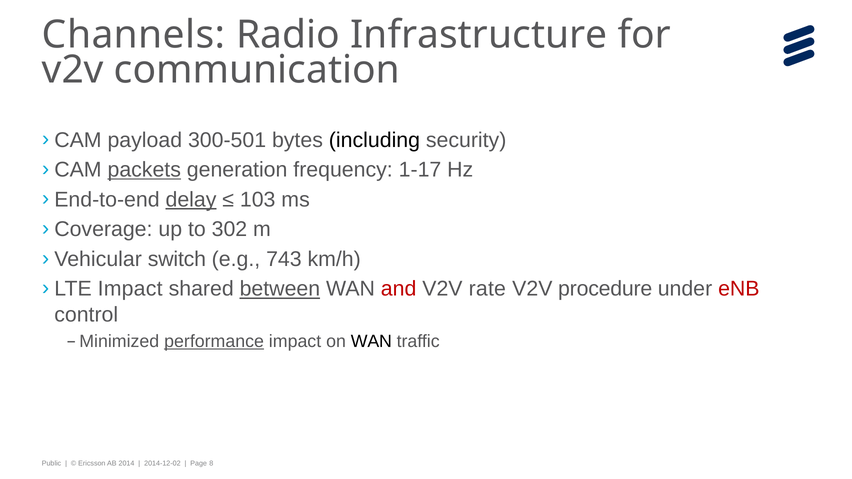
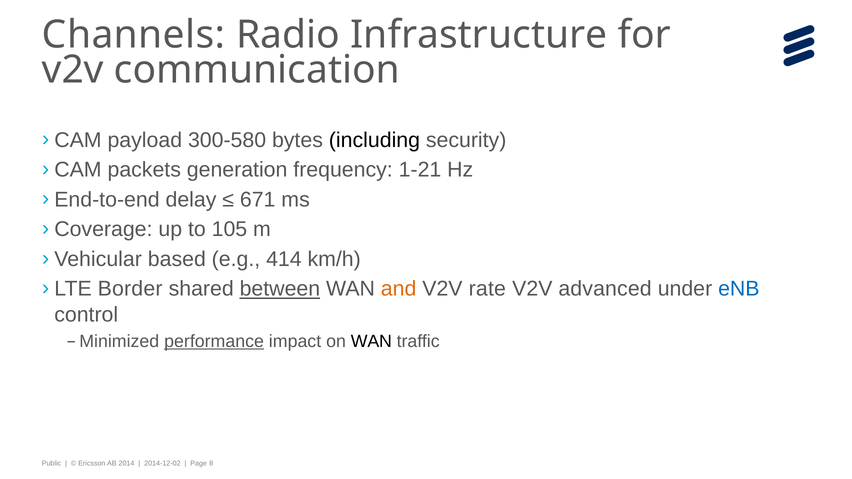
300-501: 300-501 -> 300-580 (227, 140)
packets underline: present -> none (144, 170)
1-17: 1-17 -> 1-21 (420, 170)
delay underline: present -> none (191, 200)
103: 103 -> 671 (258, 200)
302: 302 -> 105 (229, 229)
switch: switch -> based (177, 259)
743: 743 -> 414 (284, 259)
Impact: Impact -> Border (130, 289)
and colour: red -> orange (399, 289)
procedure: procedure -> advanced (605, 289)
eNB colour: red -> blue (739, 289)
